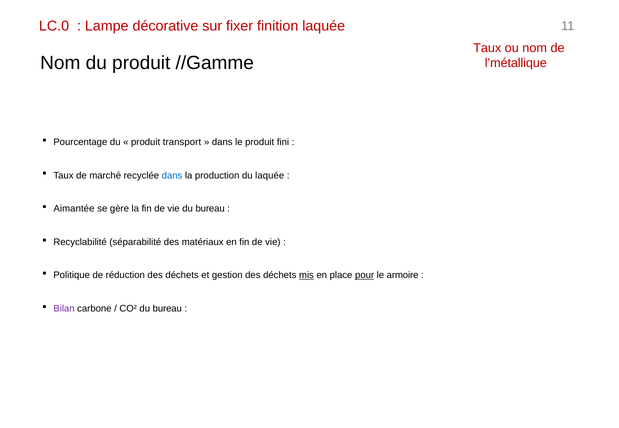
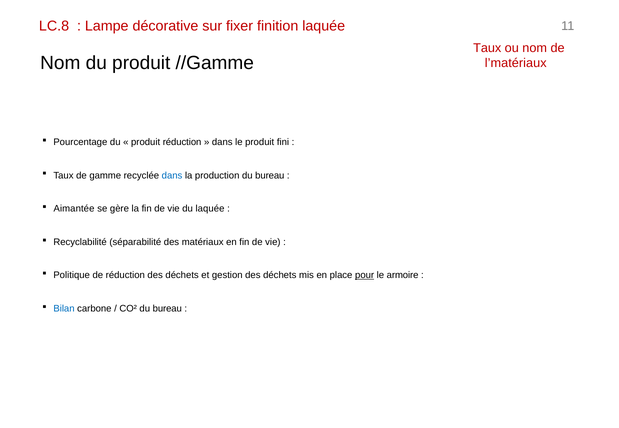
LC.0: LC.0 -> LC.8 (54, 26)
l’métallique: l’métallique -> l’matériaux (516, 63)
produit transport: transport -> réduction (182, 142)
marché: marché -> gamme (105, 176)
production du laquée: laquée -> bureau (270, 176)
vie du bureau: bureau -> laquée (210, 209)
mis underline: present -> none (306, 276)
Bilan colour: purple -> blue (64, 309)
